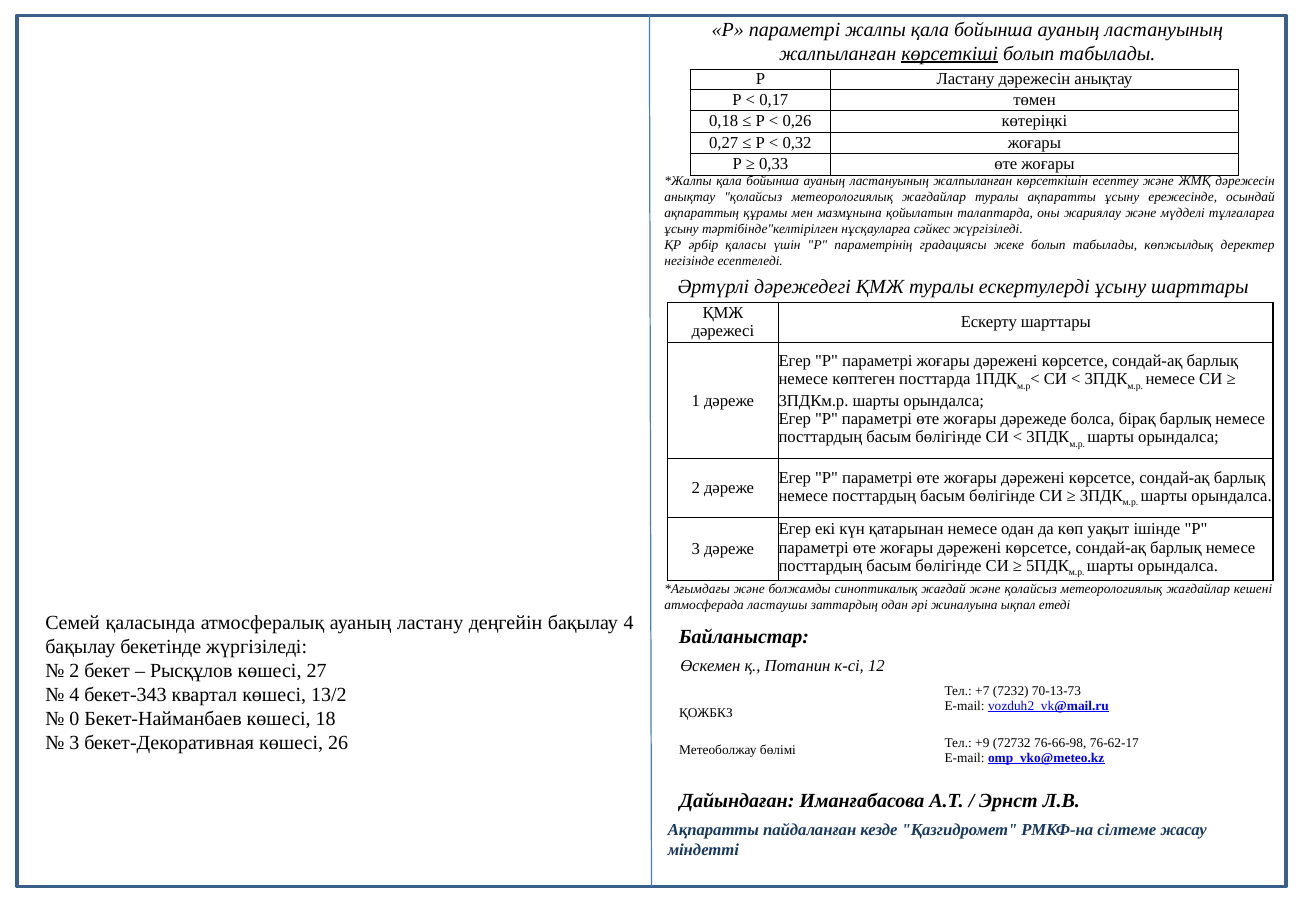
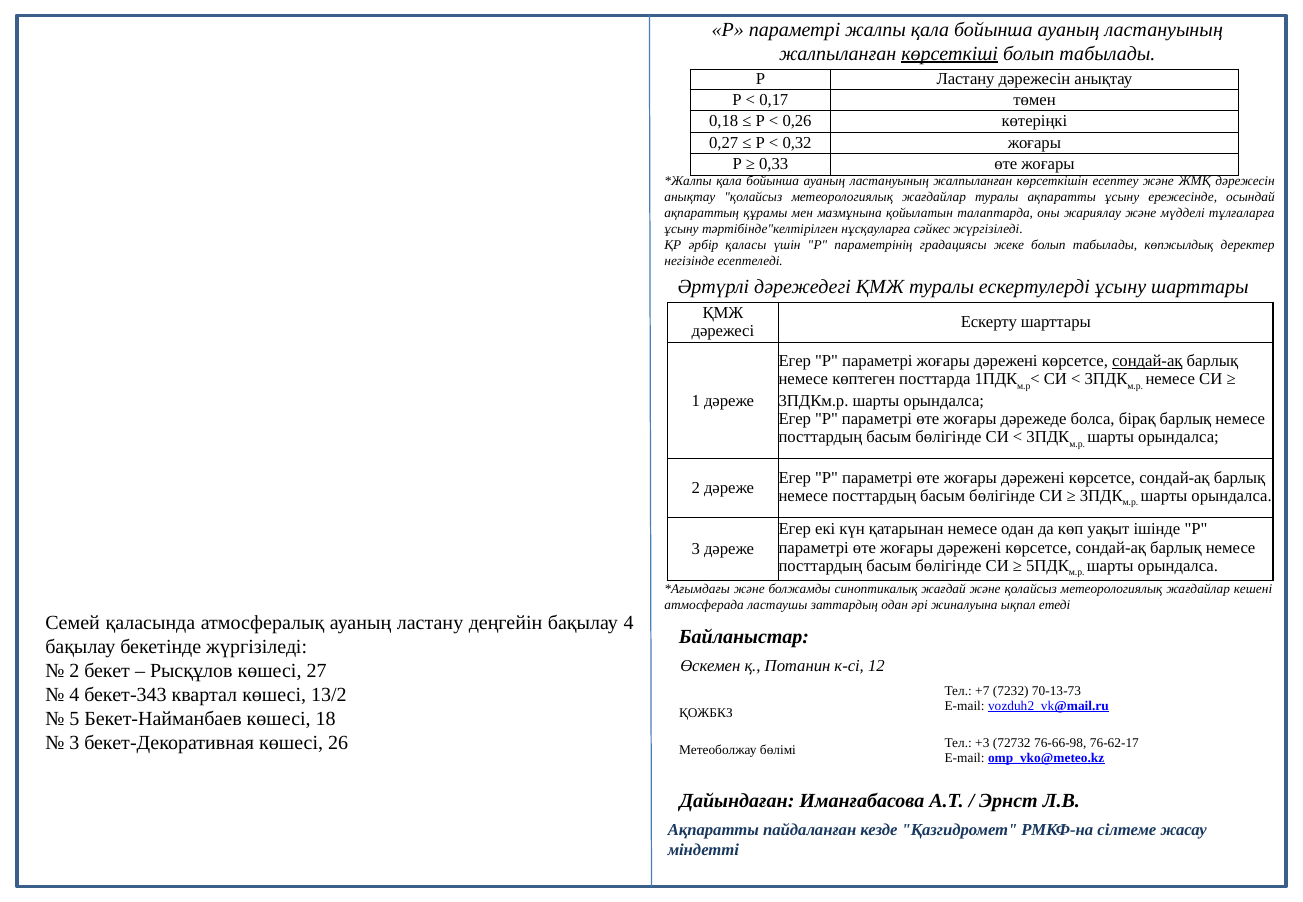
сондай-ақ underline: none -> present (1147, 361)
0: 0 -> 5 (74, 719)
+9: +9 -> +3 (982, 743)
